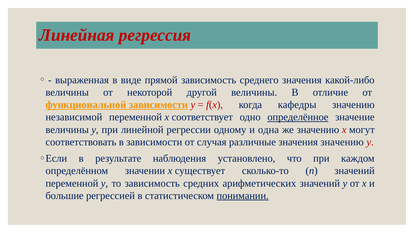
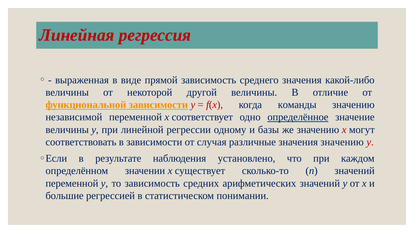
кафедры: кафедры -> команды (297, 105)
одна: одна -> базы (268, 130)
понимании underline: present -> none (243, 196)
